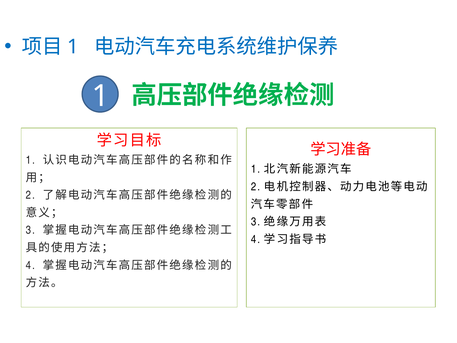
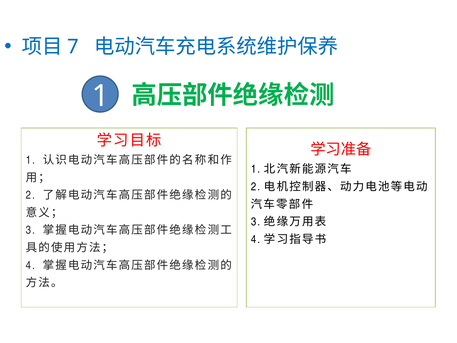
1: 1 -> 7 (73, 47)
